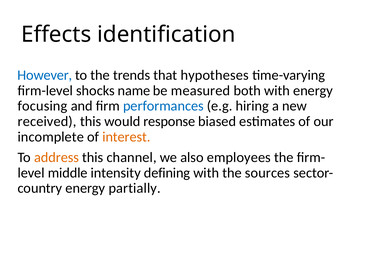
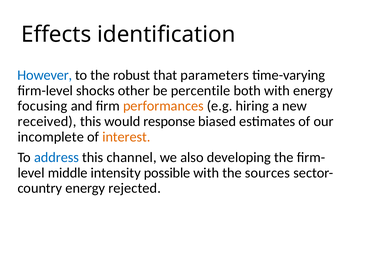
trends: trends -> robust (132, 75)
hypotheses: hypotheses -> parameters (215, 75)
name: name -> other (134, 91)
measured: measured -> percentile (201, 91)
performances colour: blue -> orange (163, 106)
address colour: orange -> blue (57, 157)
employees: employees -> developing (239, 157)
defining: defining -> possible (167, 173)
partially: partially -> rejected (135, 188)
